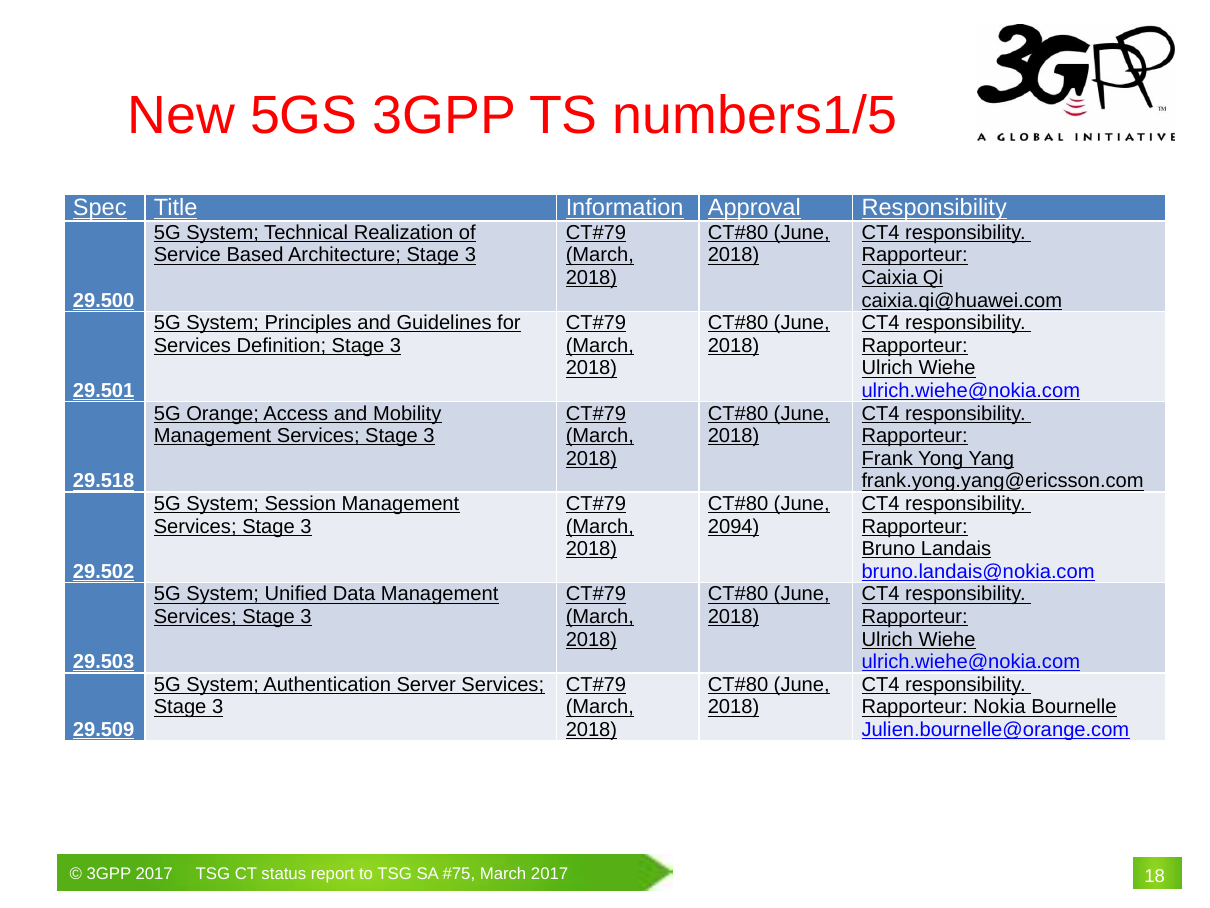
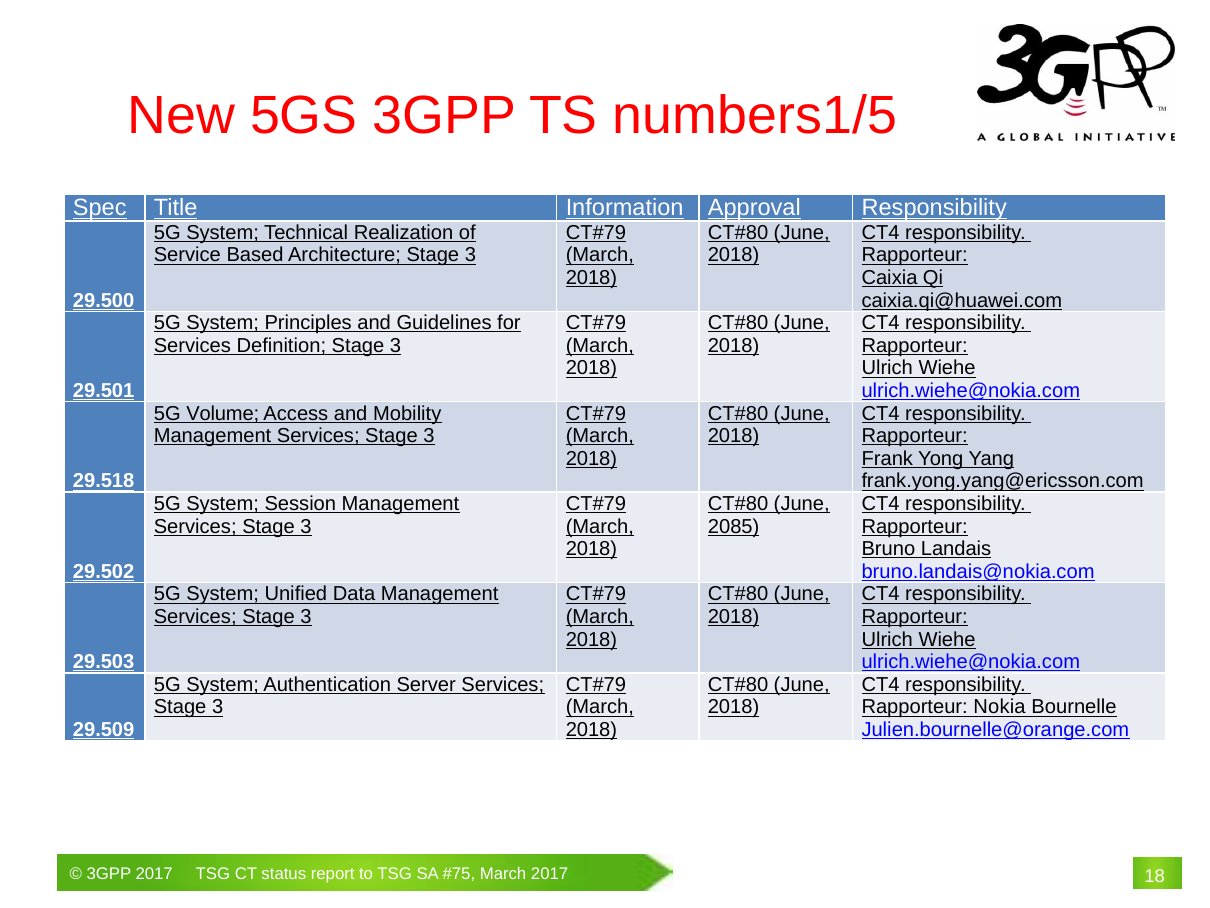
Orange: Orange -> Volume (223, 413)
2094: 2094 -> 2085 (734, 526)
